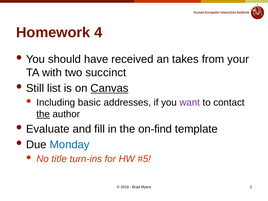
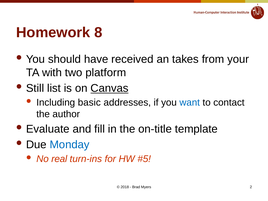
4: 4 -> 8 (98, 33)
succinct: succinct -> platform (106, 73)
want colour: purple -> blue (190, 103)
the underline: present -> none (43, 114)
on-find: on-find -> on-title (155, 129)
title: title -> real (59, 159)
